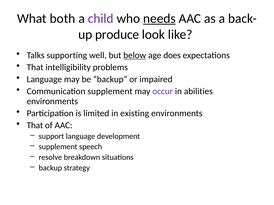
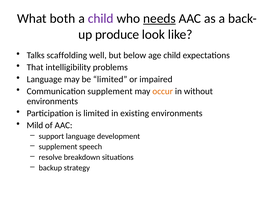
supporting: supporting -> scaffolding (67, 55)
below underline: present -> none (135, 55)
age does: does -> child (172, 55)
be backup: backup -> limited (110, 80)
occur colour: purple -> orange (163, 92)
abilities: abilities -> without (198, 92)
That: That -> Mild (35, 126)
